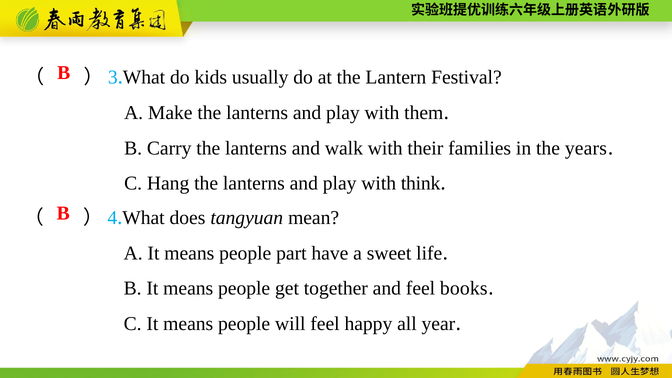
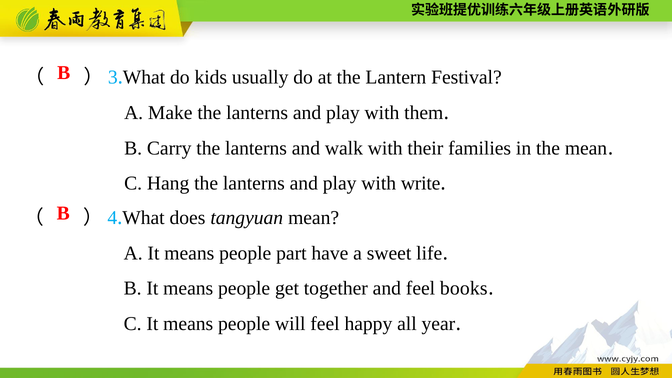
the years: years -> mean (586, 148)
think: think -> write (421, 183)
